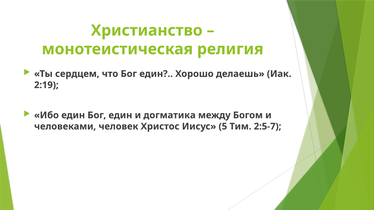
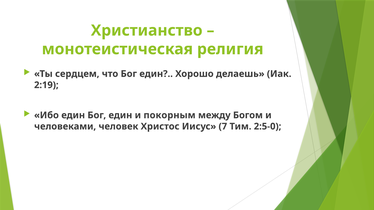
догматика: догматика -> покорным (170, 115)
5: 5 -> 7 (223, 127)
2:5-7: 2:5-7 -> 2:5-0 (268, 127)
